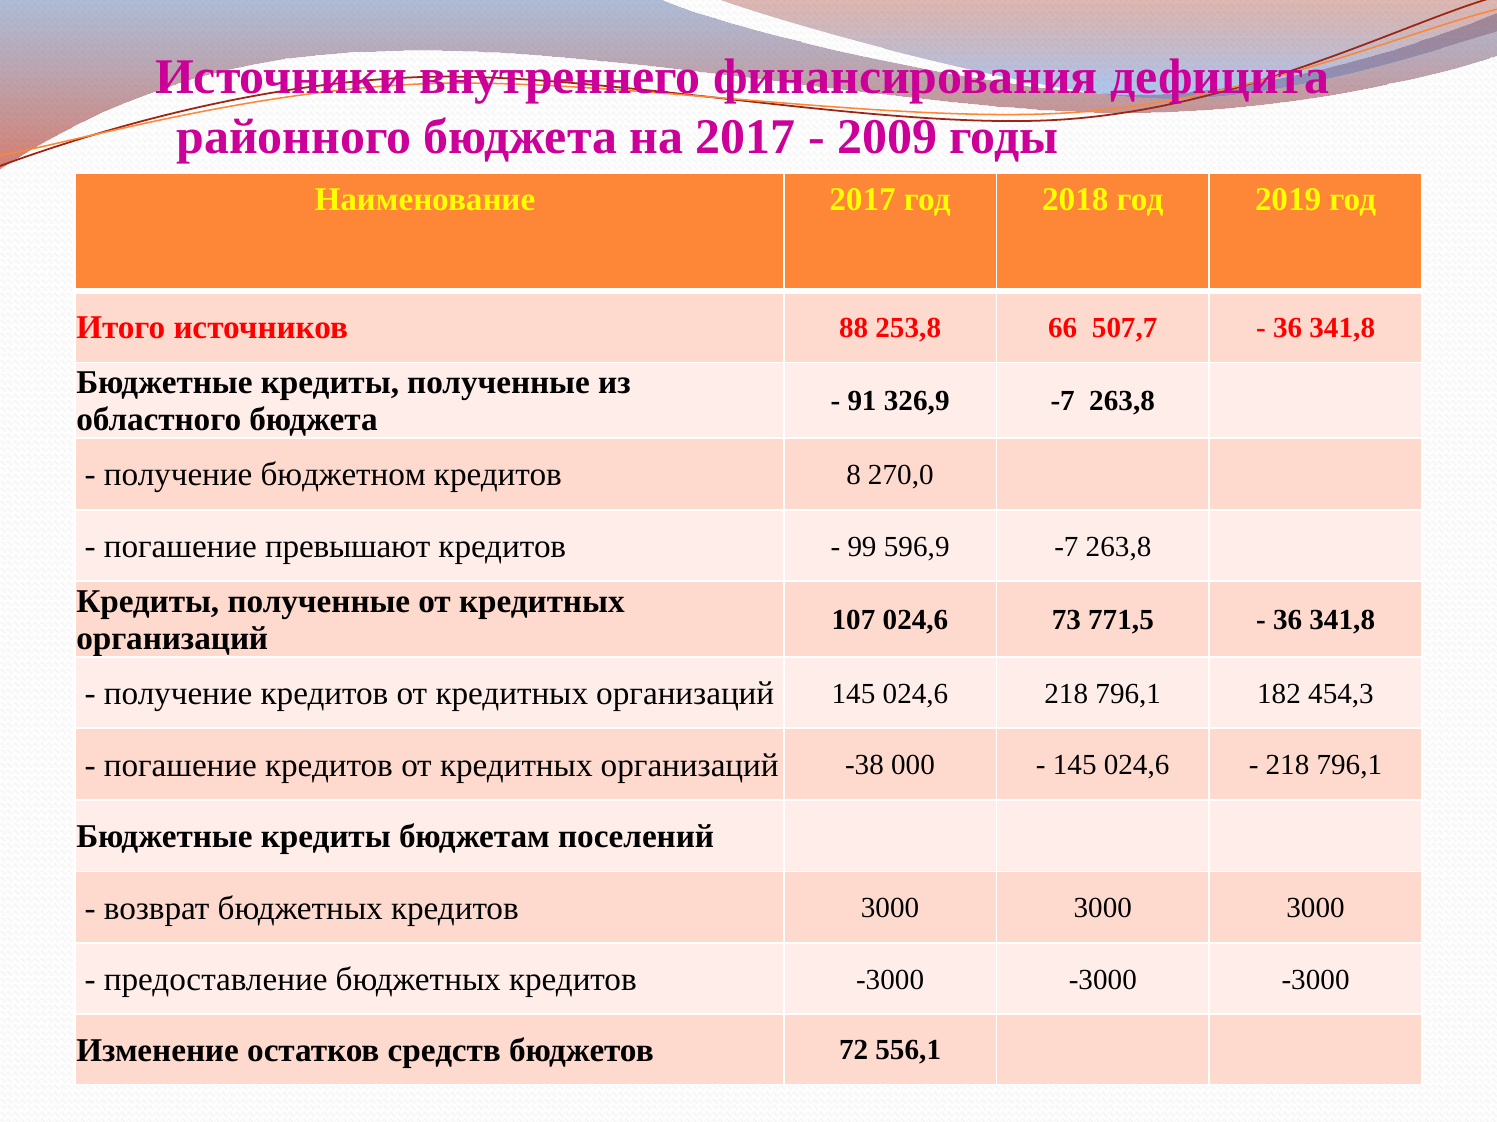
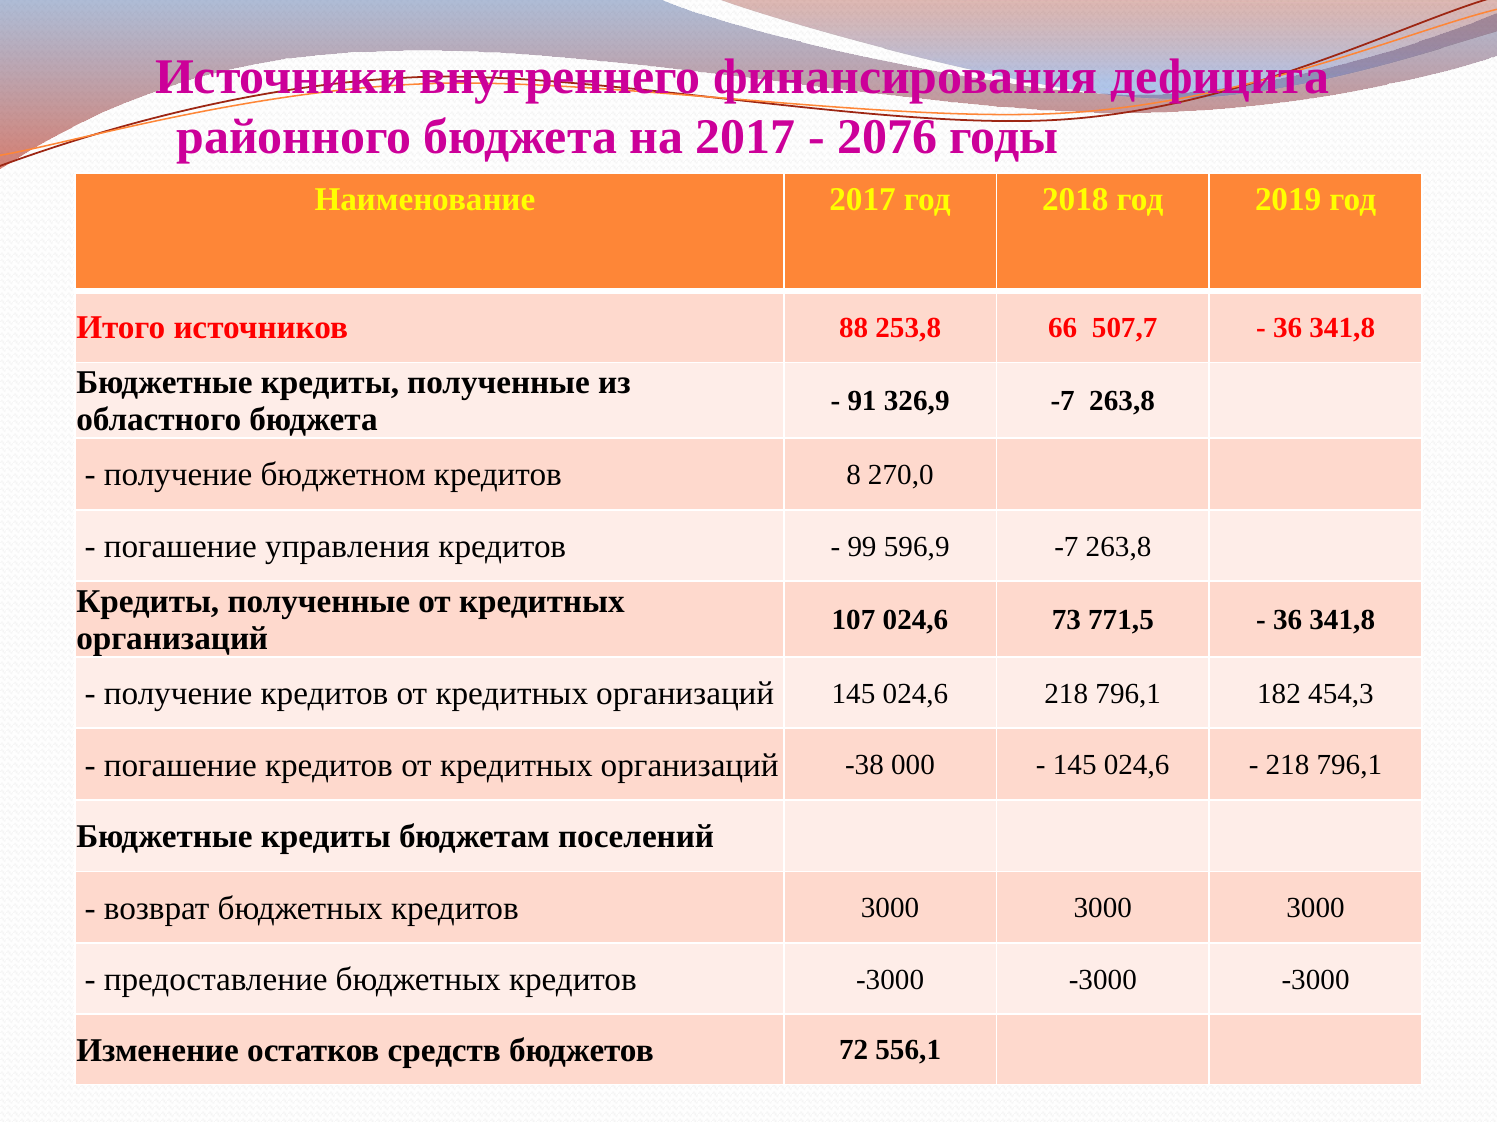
2009: 2009 -> 2076 (887, 137)
превышают: превышают -> управления (348, 547)
